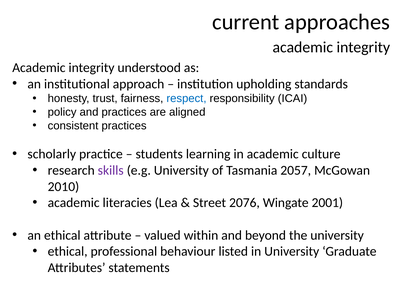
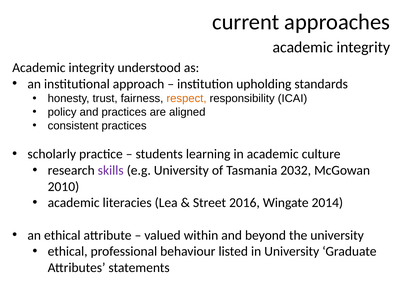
respect colour: blue -> orange (186, 99)
2057: 2057 -> 2032 (296, 170)
2076: 2076 -> 2016 (244, 203)
2001: 2001 -> 2014 (327, 203)
